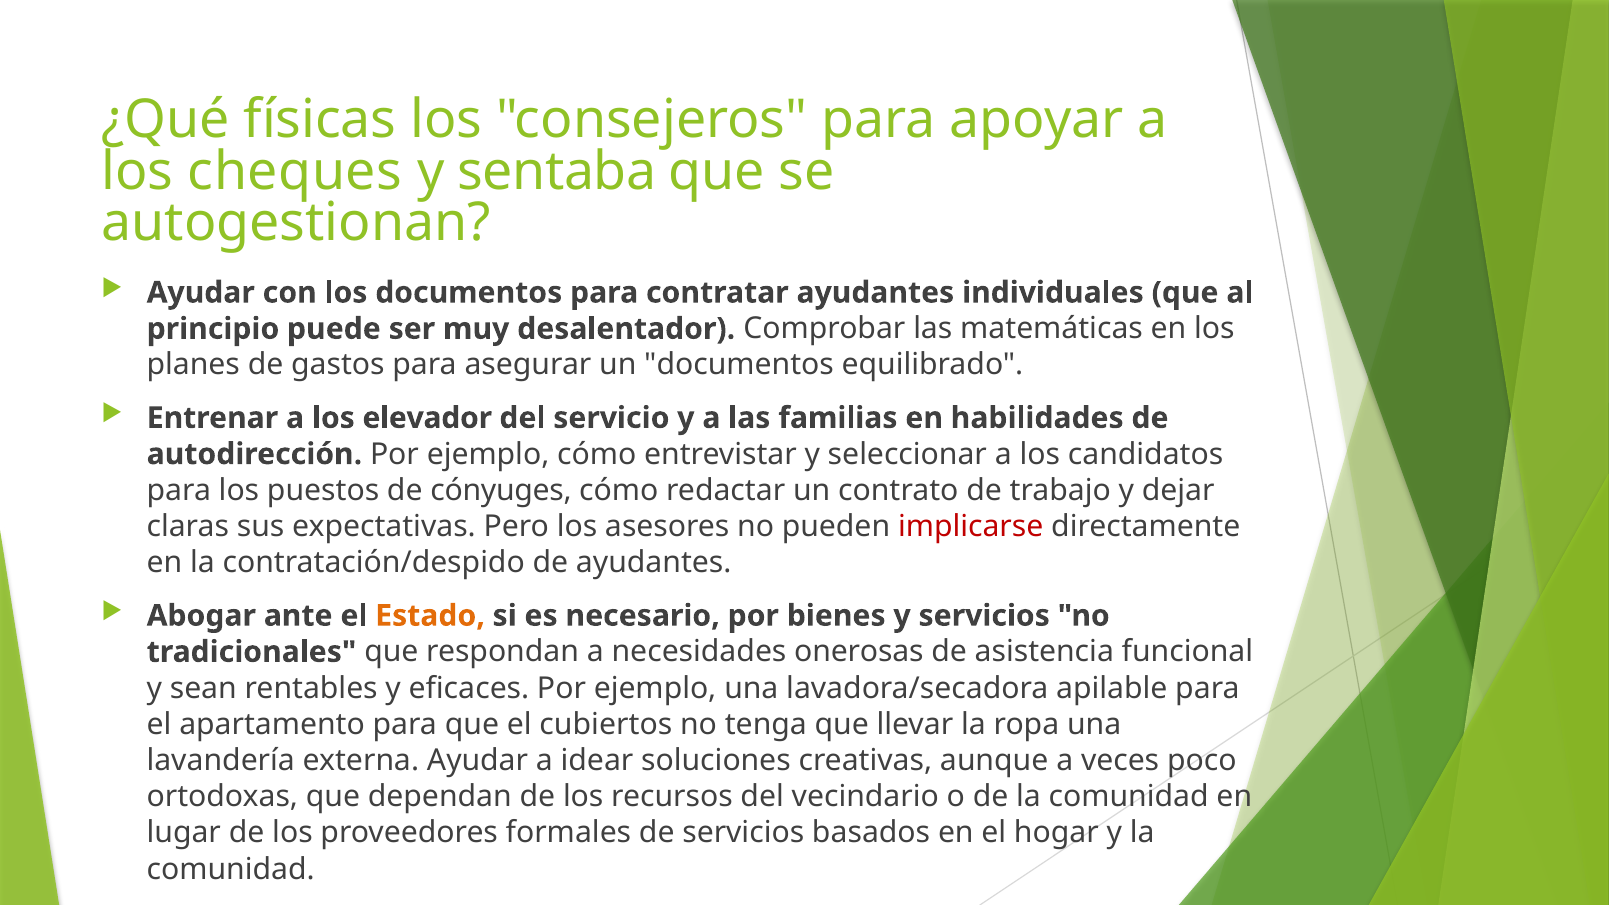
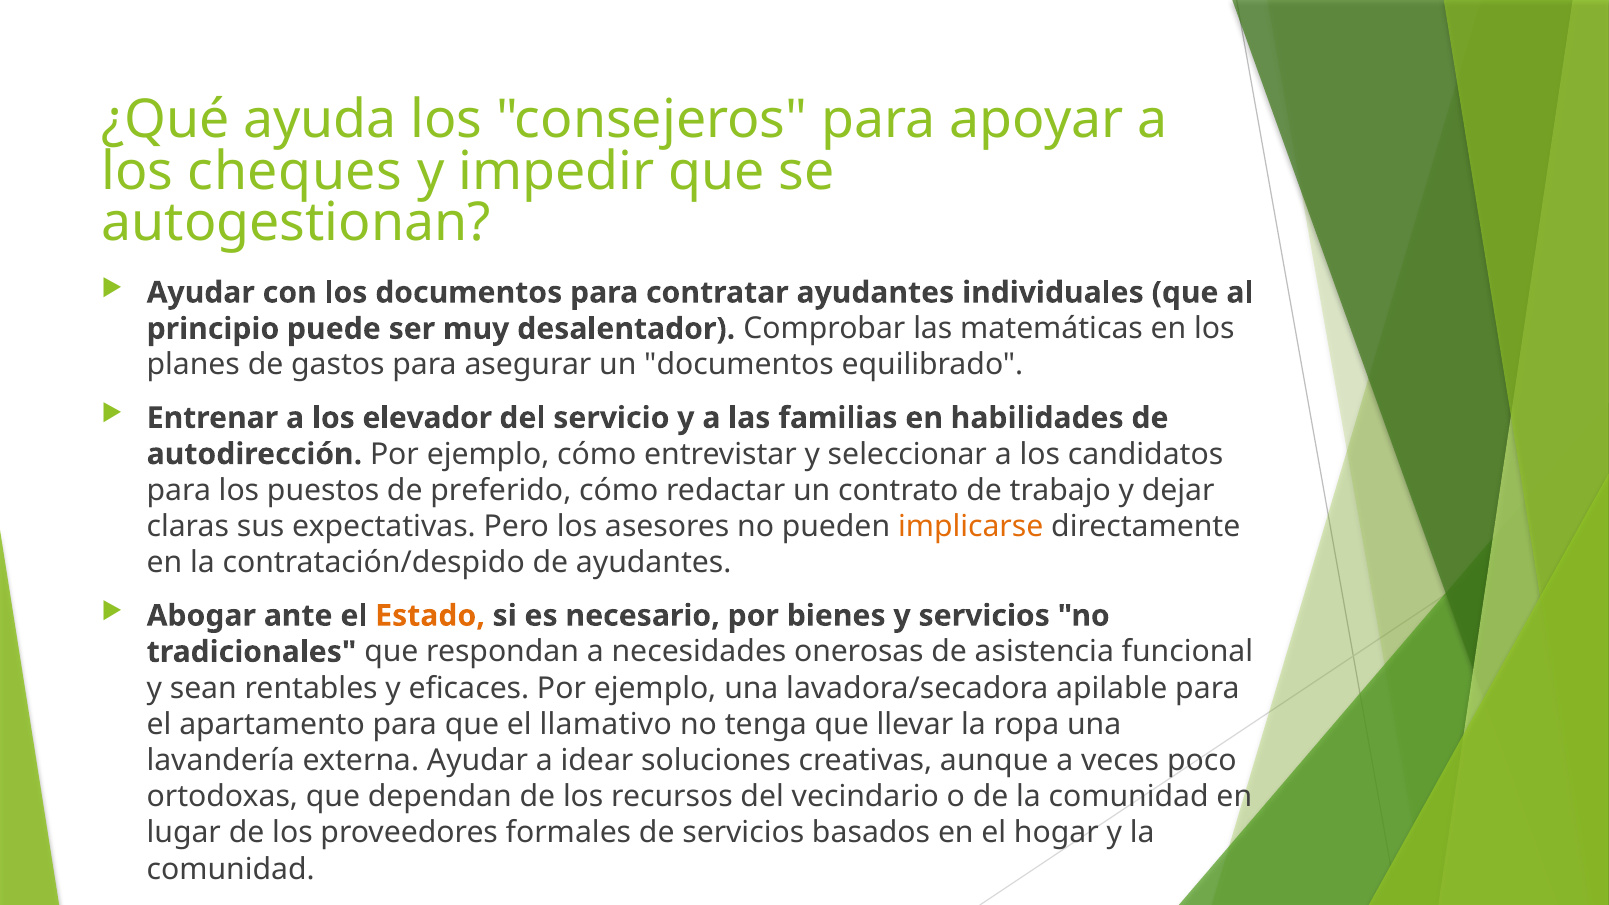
físicas: físicas -> ayuda (320, 120)
sentaba: sentaba -> impedir (557, 172)
cónyuges: cónyuges -> preferido (501, 490)
implicarse colour: red -> orange (971, 527)
cubiertos: cubiertos -> llamativo (606, 724)
